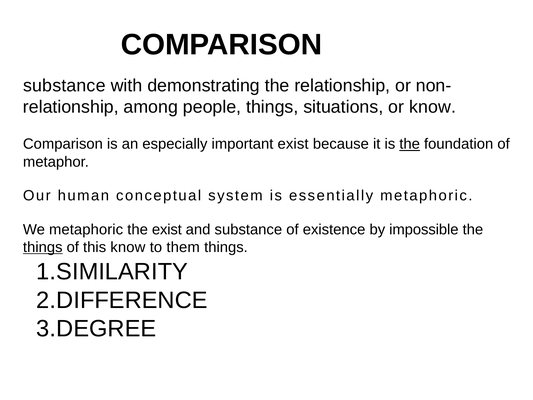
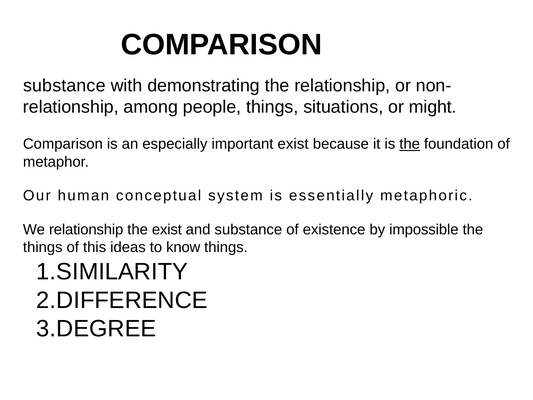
or know: know -> might (433, 107)
We metaphoric: metaphoric -> relationship (86, 229)
things underline: present -> none (43, 247)
this know: know -> ideas (128, 247)
them: them -> know (183, 247)
